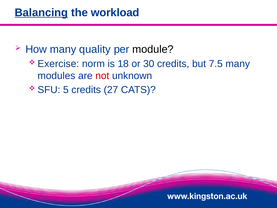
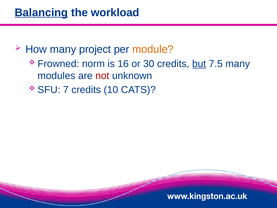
quality: quality -> project (95, 49)
module colour: black -> orange (153, 49)
Exercise: Exercise -> Frowned (58, 64)
18: 18 -> 16 (123, 64)
but underline: none -> present (199, 64)
5: 5 -> 7 (66, 90)
27: 27 -> 10 (111, 90)
